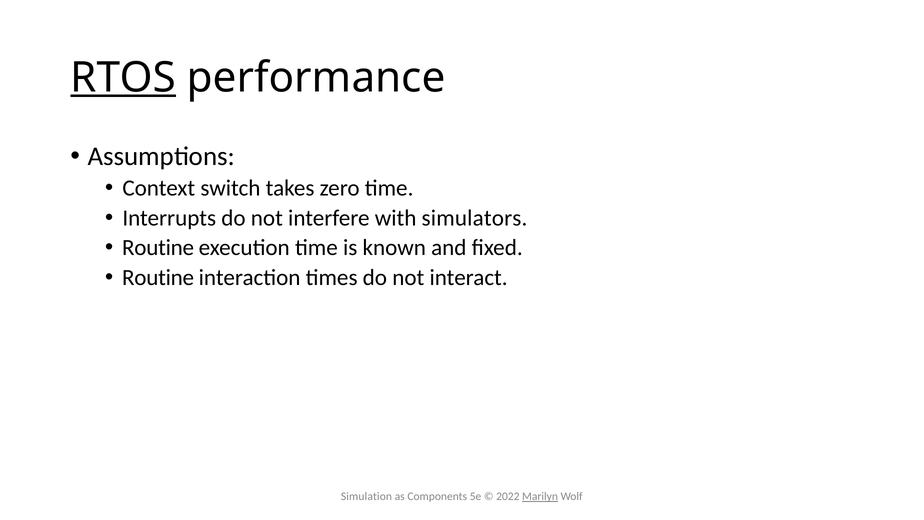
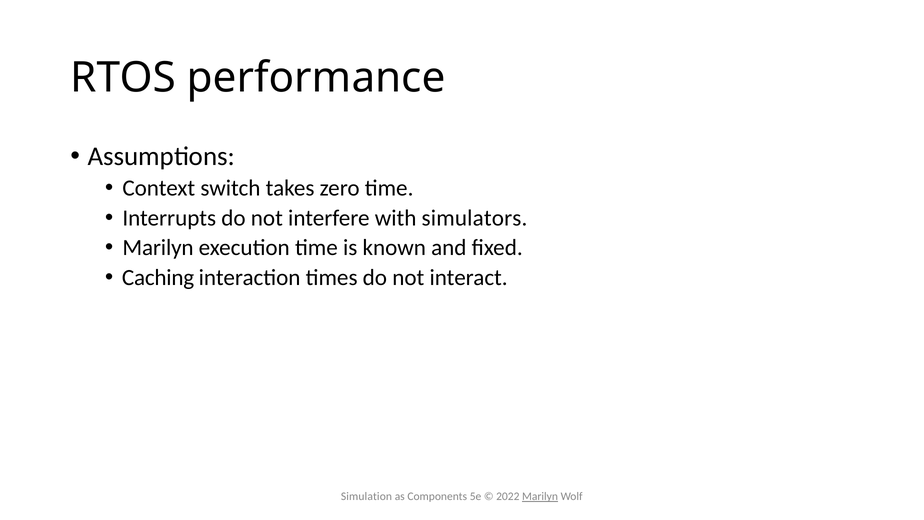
RTOS underline: present -> none (123, 78)
Routine: Routine -> Marilyn (158, 248)
Routine: Routine -> Caching (158, 277)
